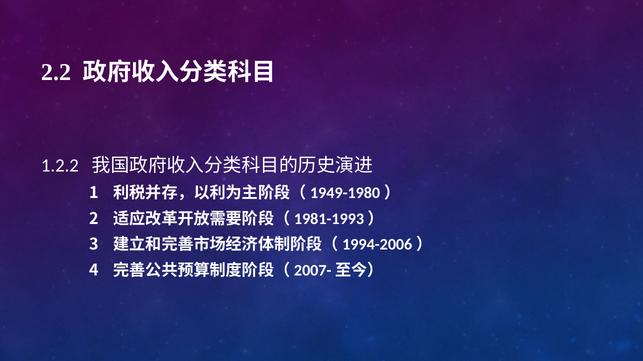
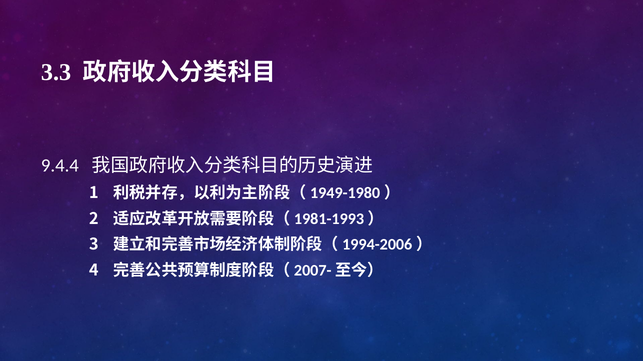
2.2: 2.2 -> 3.3 (56, 72)
1.2.2: 1.2.2 -> 9.4.4 (60, 166)
